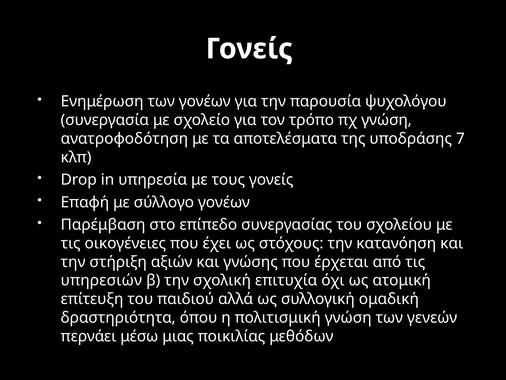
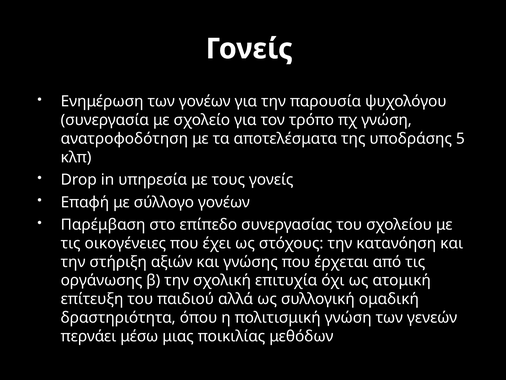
7: 7 -> 5 (460, 138)
υπηρεσιών: υπηρεσιών -> οργάνωσης (101, 280)
